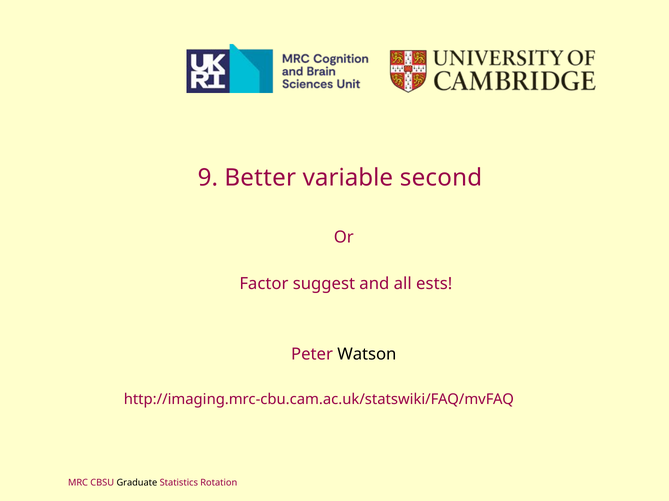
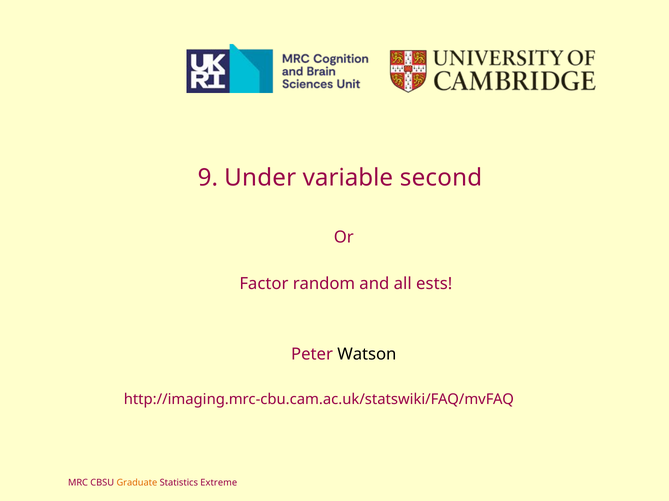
Better: Better -> Under (260, 178)
suggest: suggest -> random (324, 284)
Graduate colour: black -> orange (137, 483)
Rotation: Rotation -> Extreme (219, 483)
